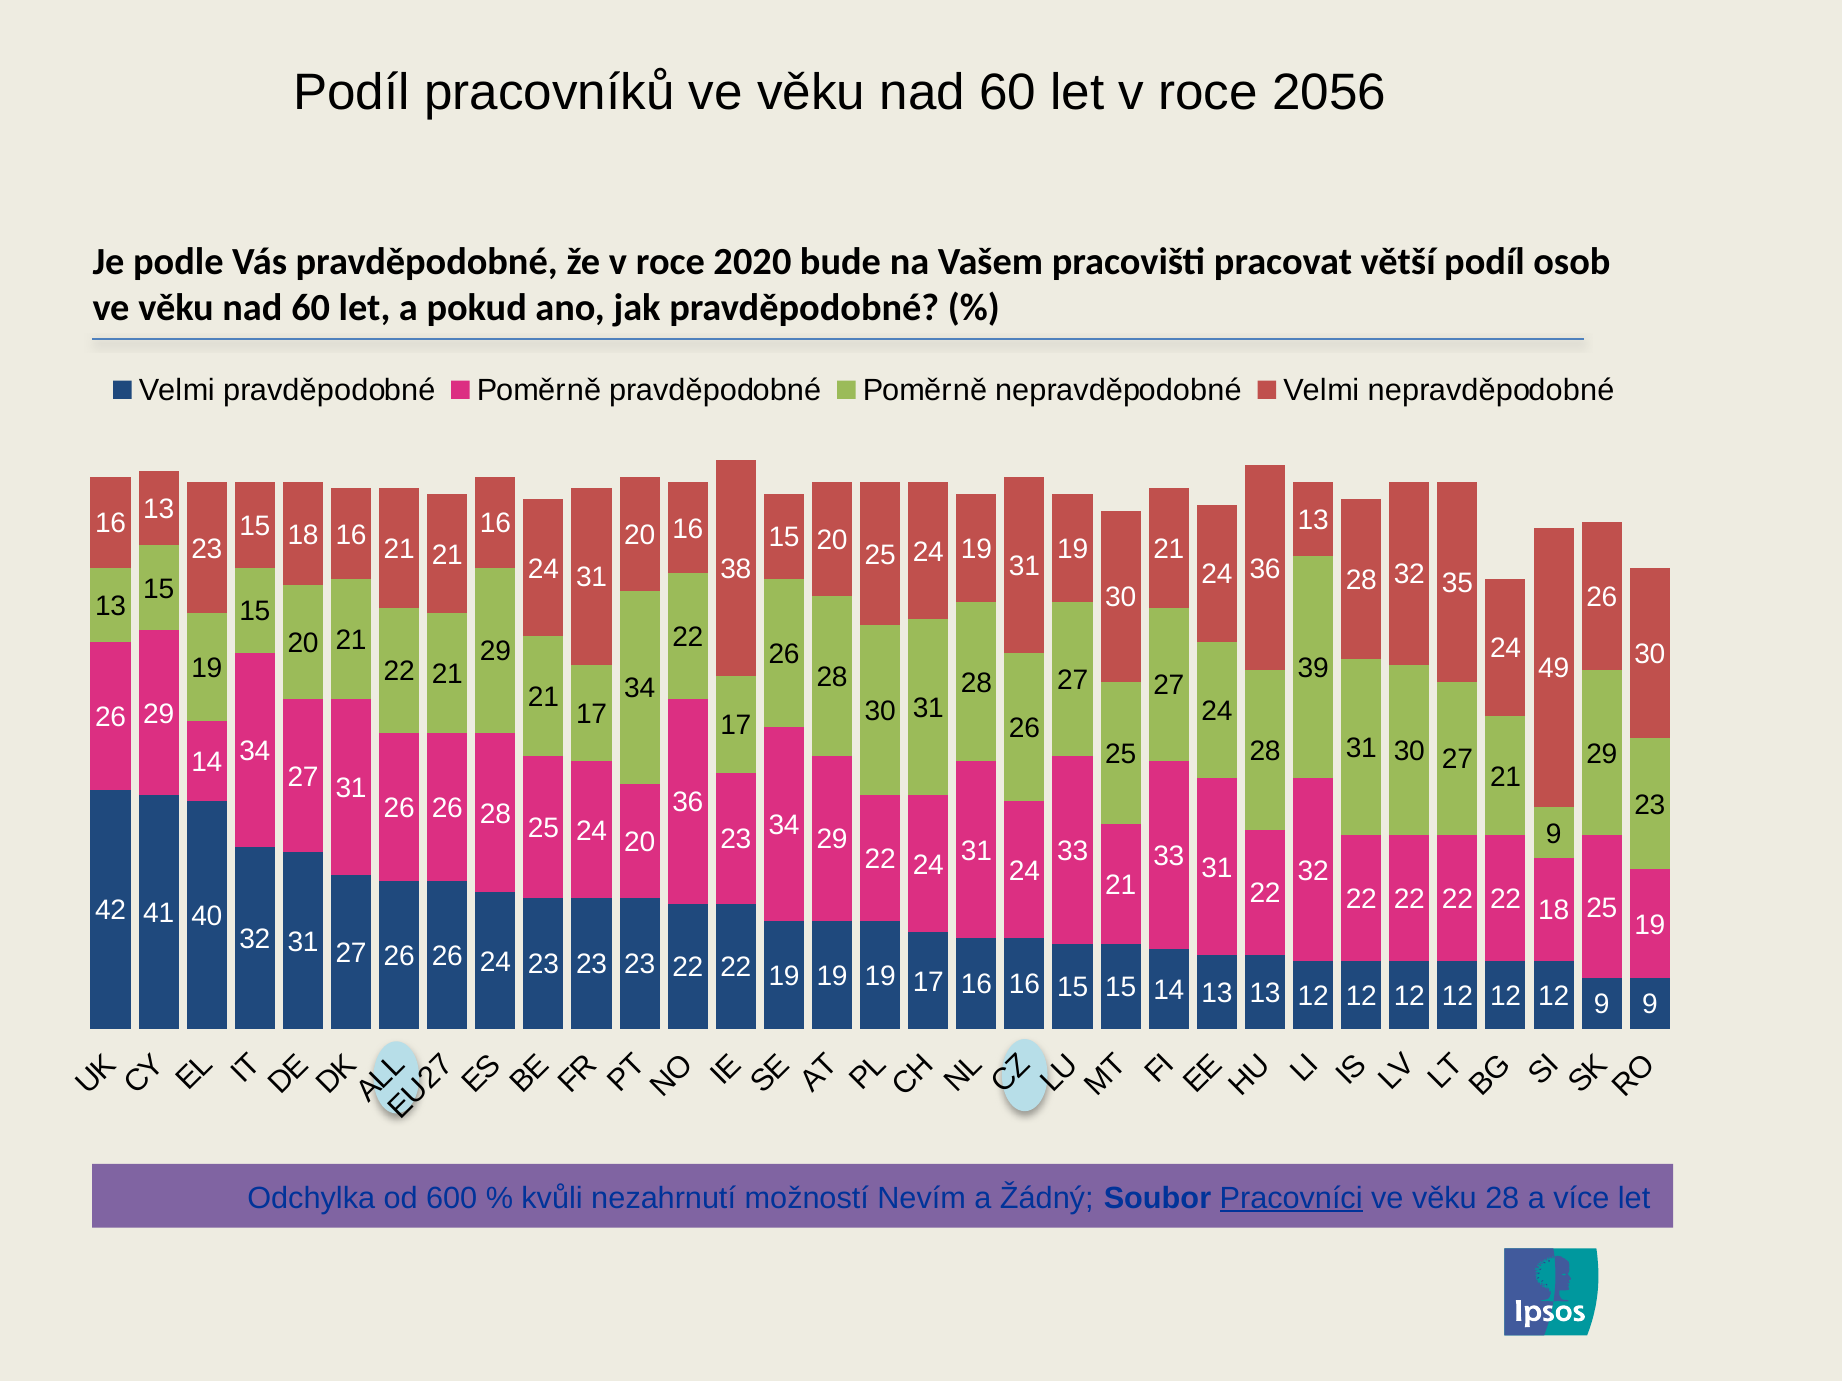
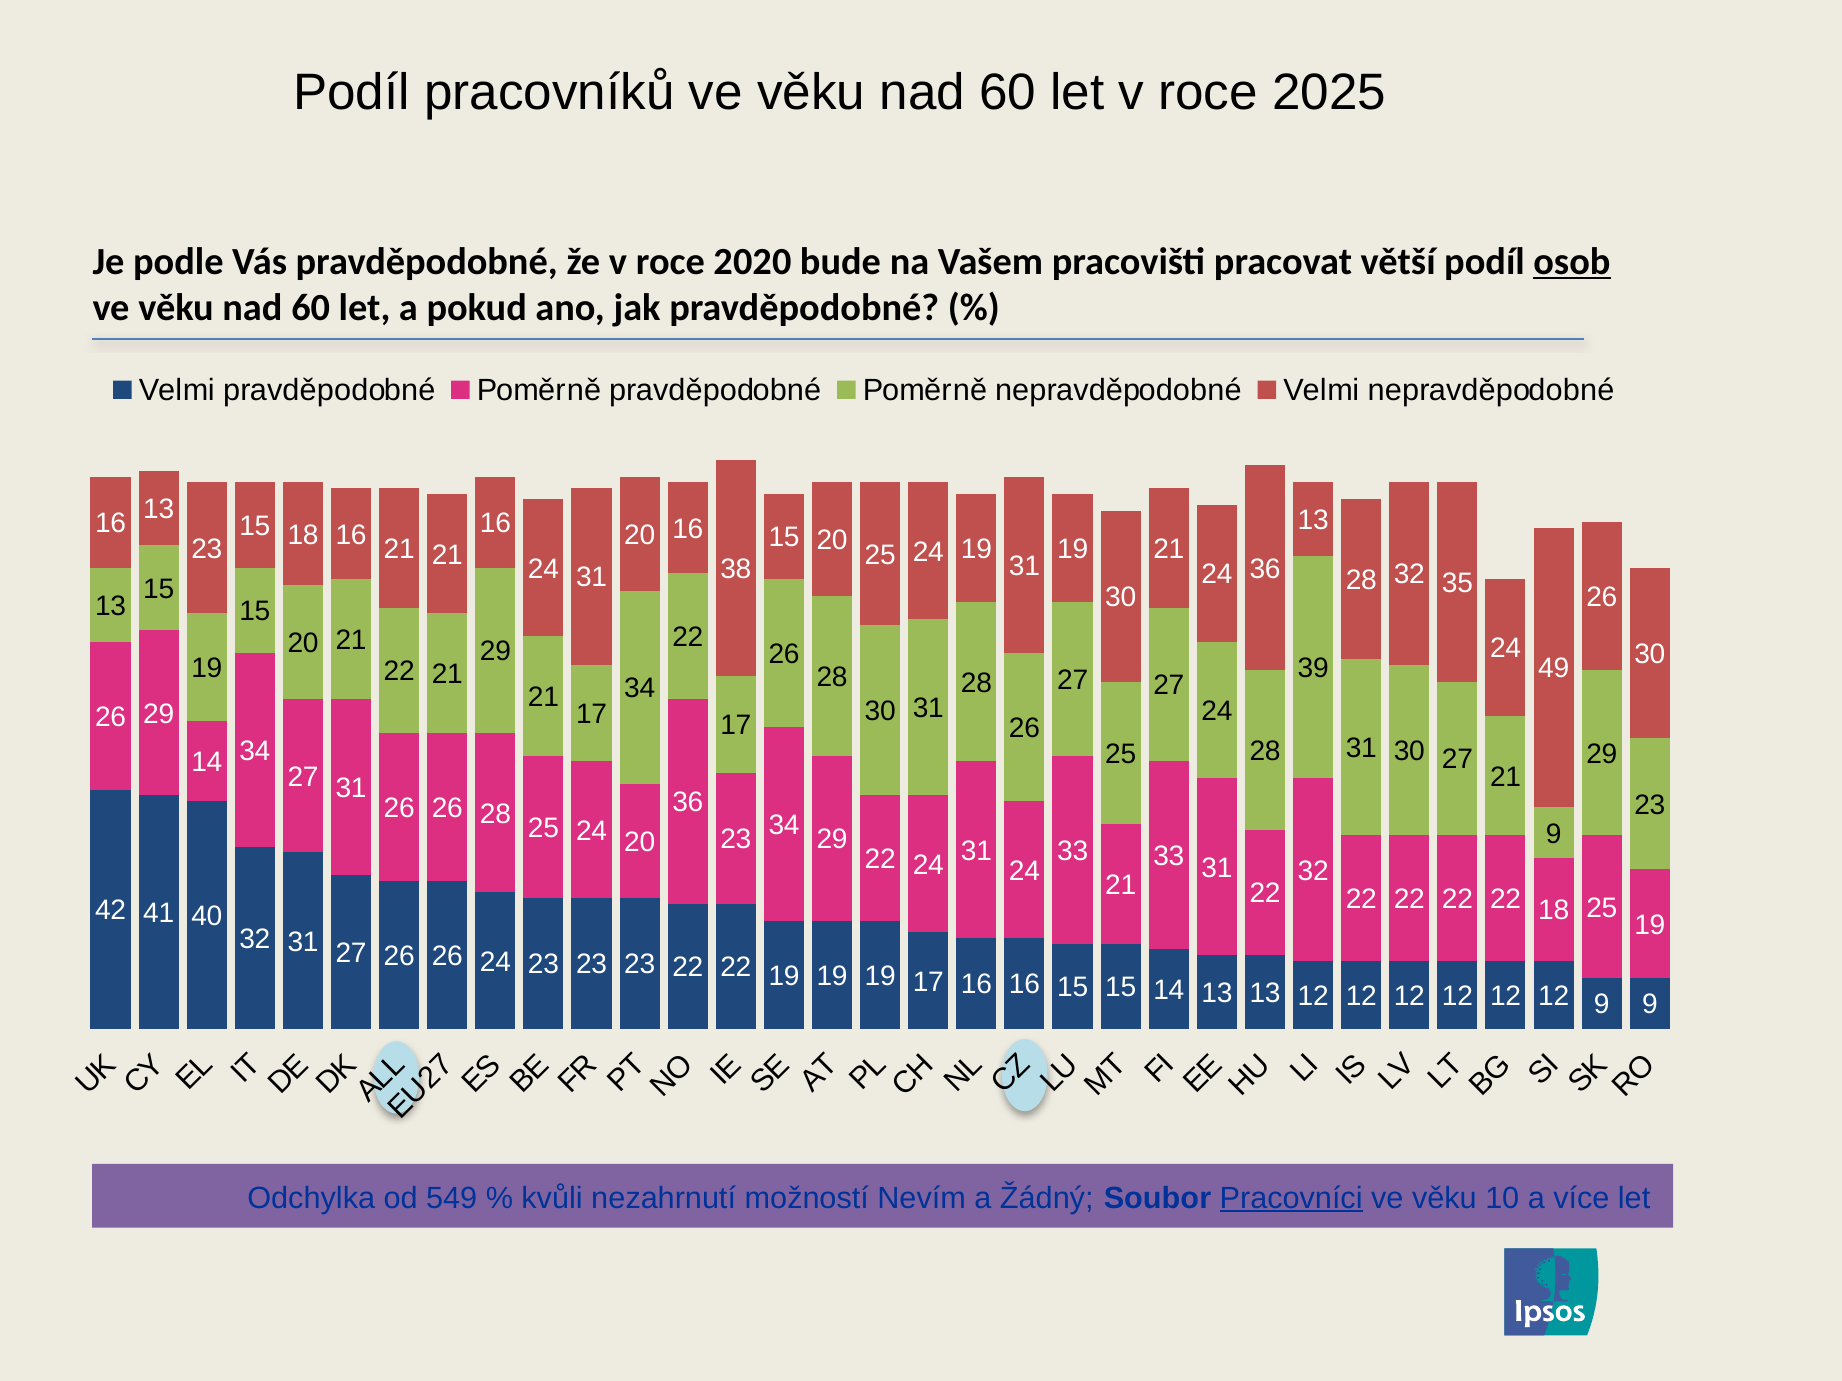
2056: 2056 -> 2025 (1329, 93)
osob underline: none -> present (1572, 262)
600: 600 -> 549 (452, 1198)
věku 28: 28 -> 10 (1502, 1198)
